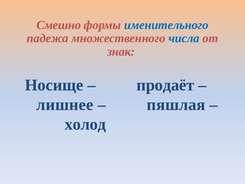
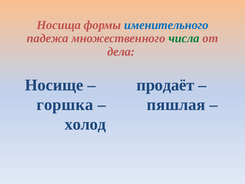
Смешно: Смешно -> Носища (59, 25)
числа colour: blue -> green (184, 38)
знак: знак -> дела (121, 51)
лишнее: лишнее -> горшка (65, 105)
